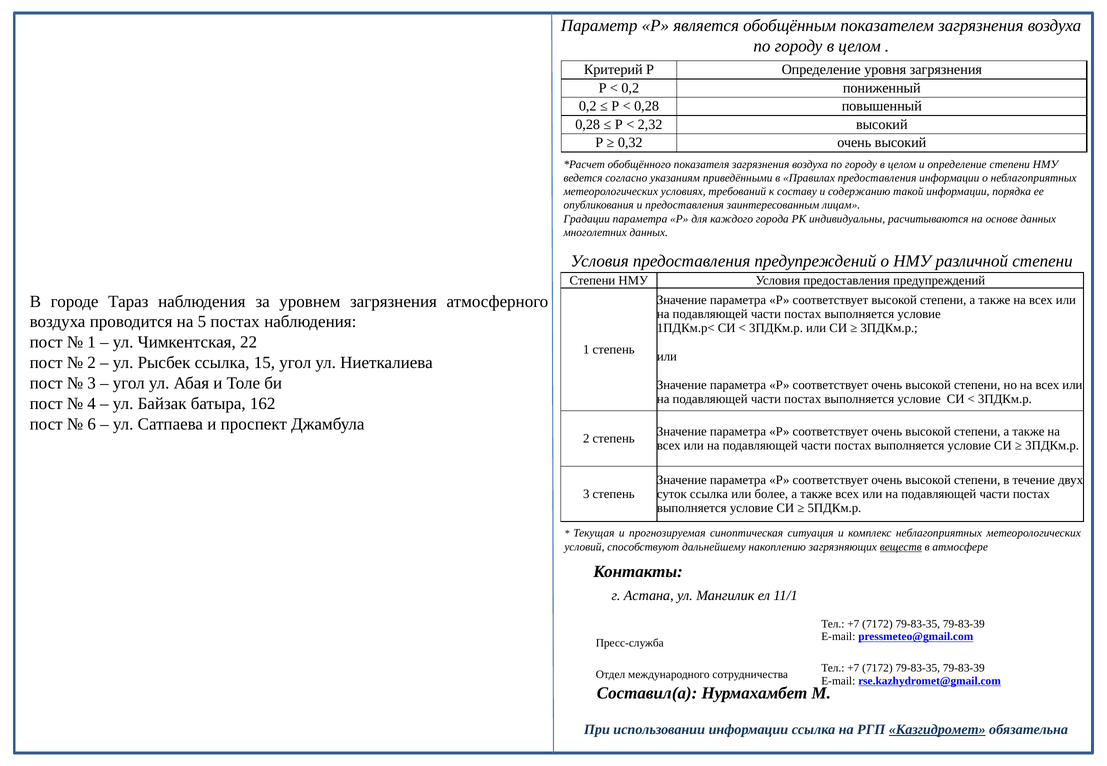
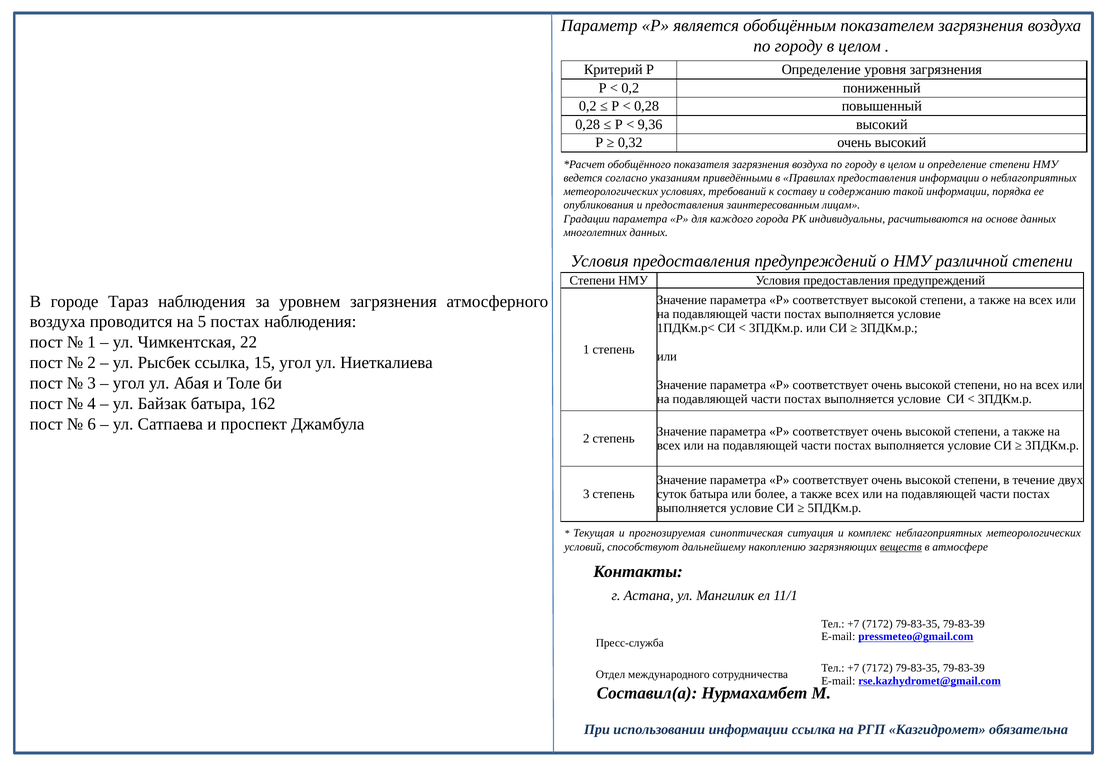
2,32: 2,32 -> 9,36 (650, 125)
суток ссылка: ссылка -> батыра (709, 494)
Казгидромет underline: present -> none (937, 730)
